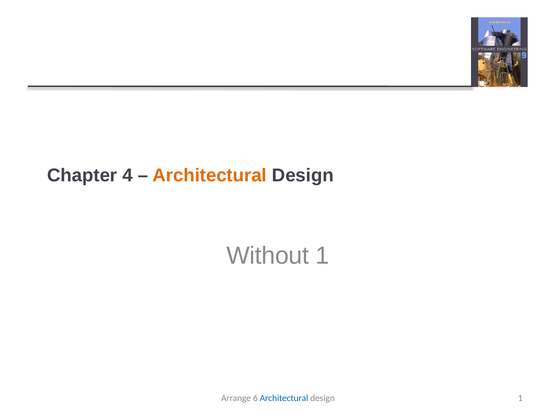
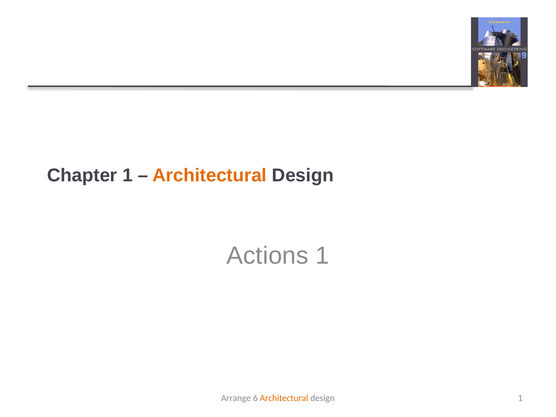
Chapter 4: 4 -> 1 (128, 176)
Without: Without -> Actions (268, 256)
Architectural colour: blue -> orange (284, 398)
